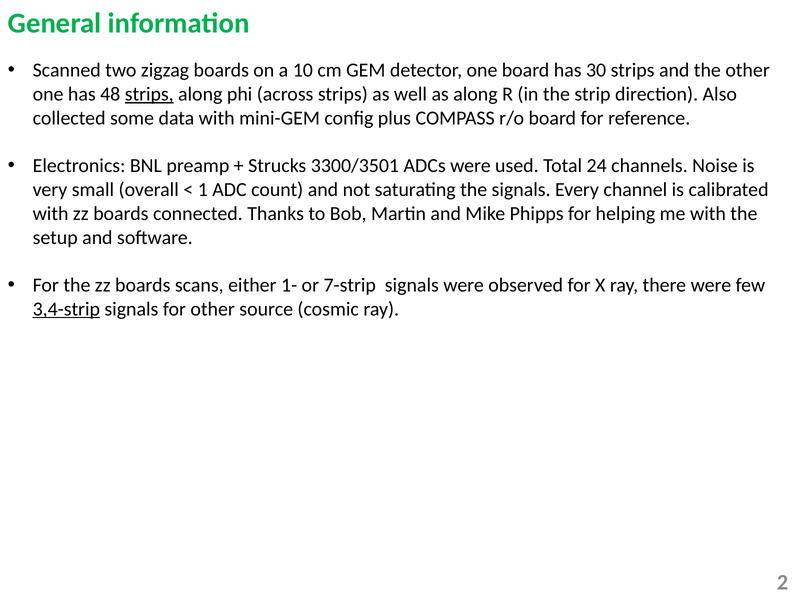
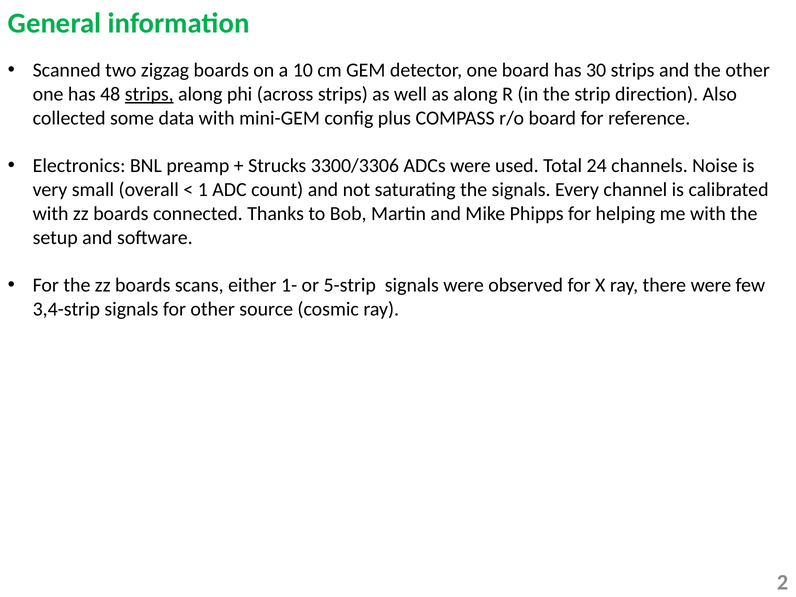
3300/3501: 3300/3501 -> 3300/3306 (355, 166)
7-strip: 7-strip -> 5-strip (350, 285)
3,4-strip underline: present -> none (66, 309)
